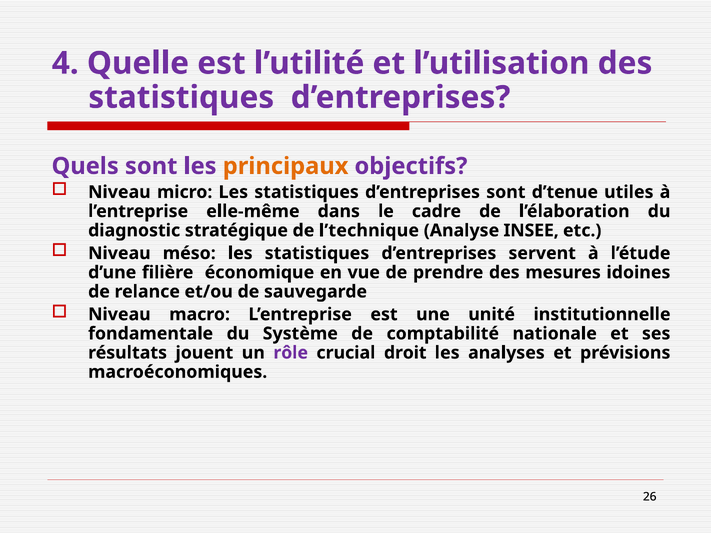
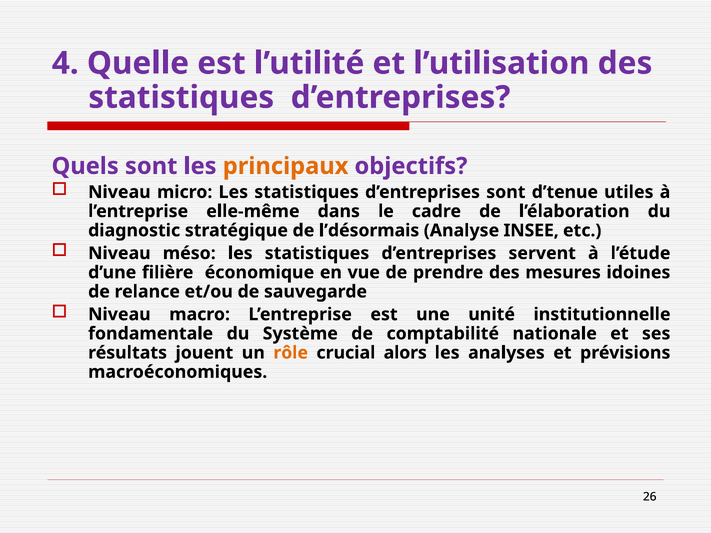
l’technique: l’technique -> l’désormais (369, 231)
rôle colour: purple -> orange (291, 353)
droit: droit -> alors (405, 353)
